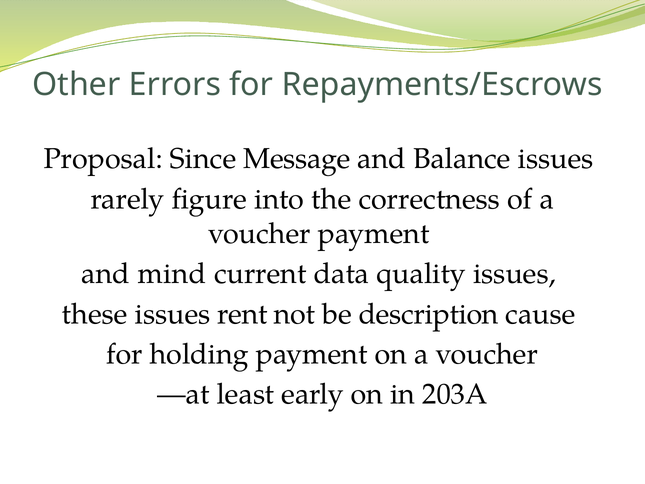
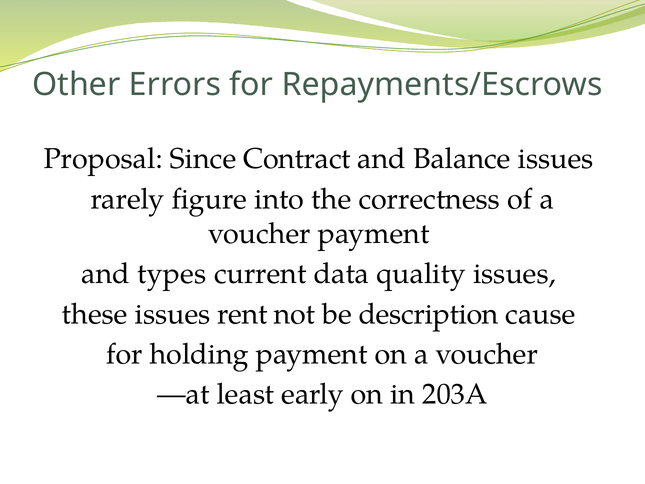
Message: Message -> Contract (297, 159)
mind: mind -> types (172, 274)
